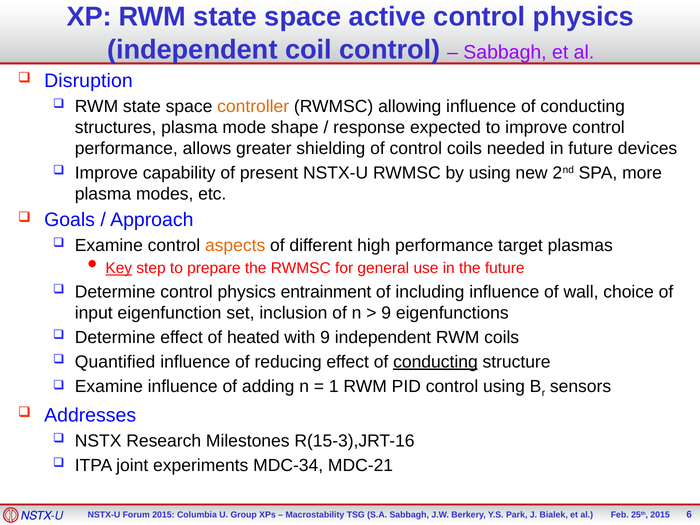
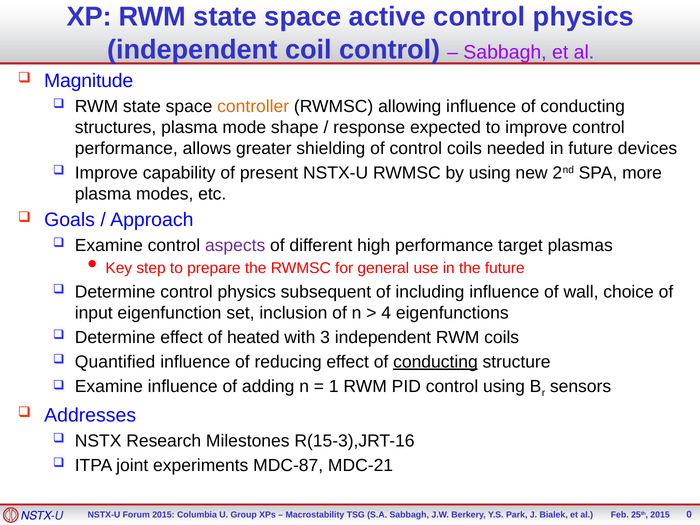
Disruption: Disruption -> Magnitude (89, 81)
aspects colour: orange -> purple (235, 245)
Key underline: present -> none (119, 268)
entrainment: entrainment -> subsequent (326, 292)
9: 9 -> 4 (386, 313)
with 9: 9 -> 3 (325, 337)
MDC-34: MDC-34 -> MDC-87 (288, 465)
6: 6 -> 0 (689, 515)
